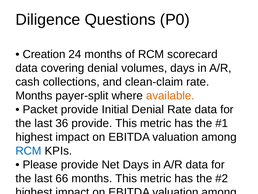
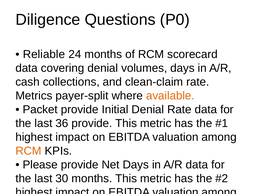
Creation: Creation -> Reliable (44, 54)
Months: Months -> Metrics (34, 95)
RCM colour: blue -> orange (28, 150)
66: 66 -> 30 (62, 178)
